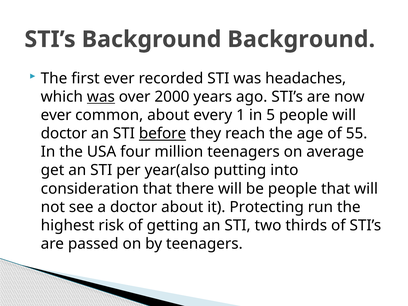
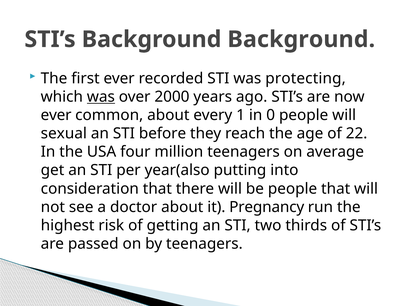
headaches: headaches -> protecting (306, 78)
5: 5 -> 0 (271, 115)
doctor: doctor -> sexual (64, 133)
before underline: present -> none (163, 133)
55: 55 -> 22 (357, 133)
Protecting: Protecting -> Pregnancy (267, 207)
